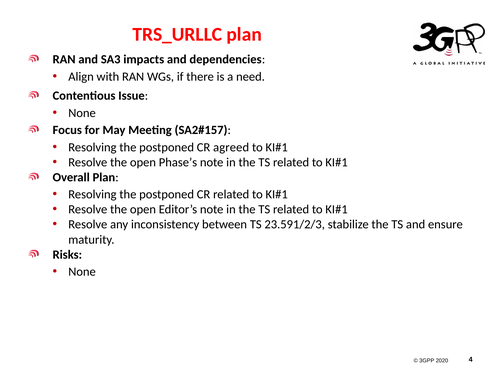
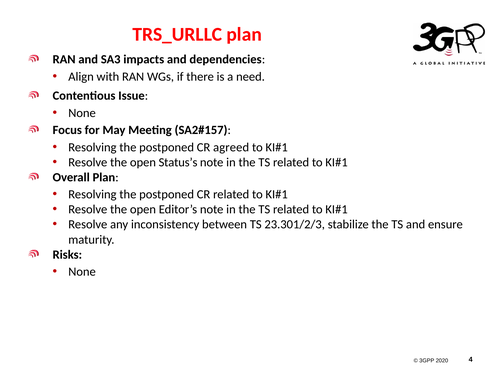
Phase’s: Phase’s -> Status’s (178, 162)
23.591/2/3: 23.591/2/3 -> 23.301/2/3 (295, 225)
